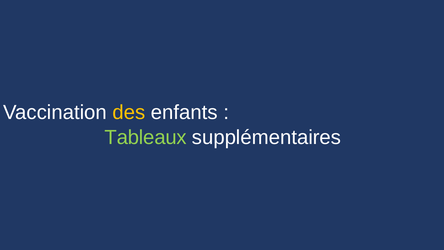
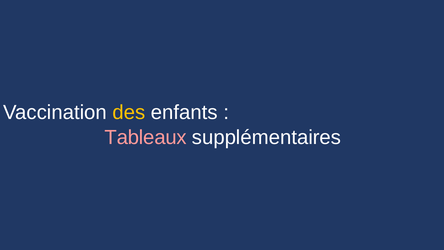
Tableaux colour: light green -> pink (146, 137)
